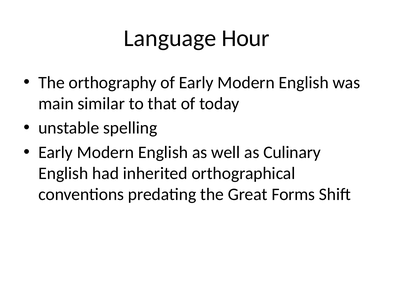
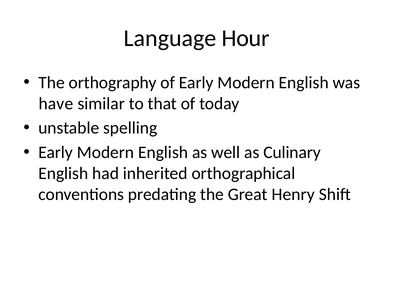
main: main -> have (56, 103)
Forms: Forms -> Henry (293, 194)
